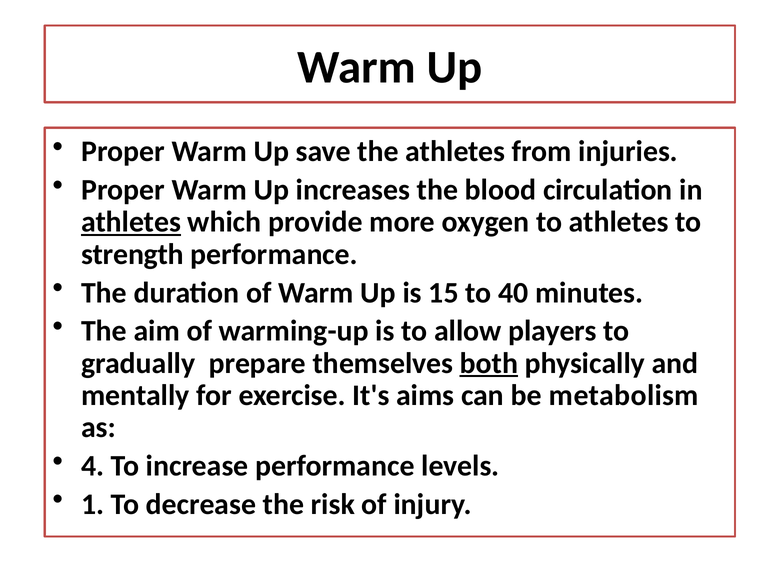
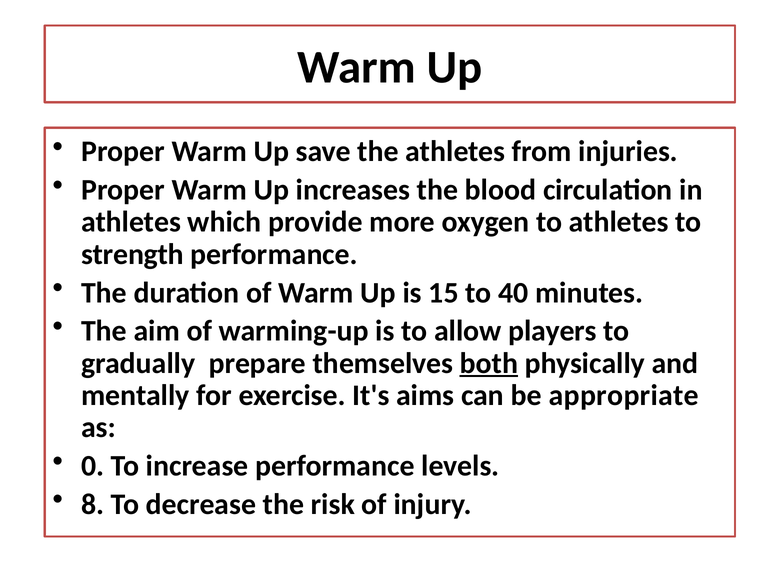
athletes underline: present -> none (131, 222)
metabolism: metabolism -> appropriate (624, 396)
4: 4 -> 0 (93, 466)
1: 1 -> 8 (93, 504)
